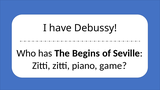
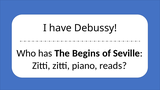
game: game -> reads (113, 66)
